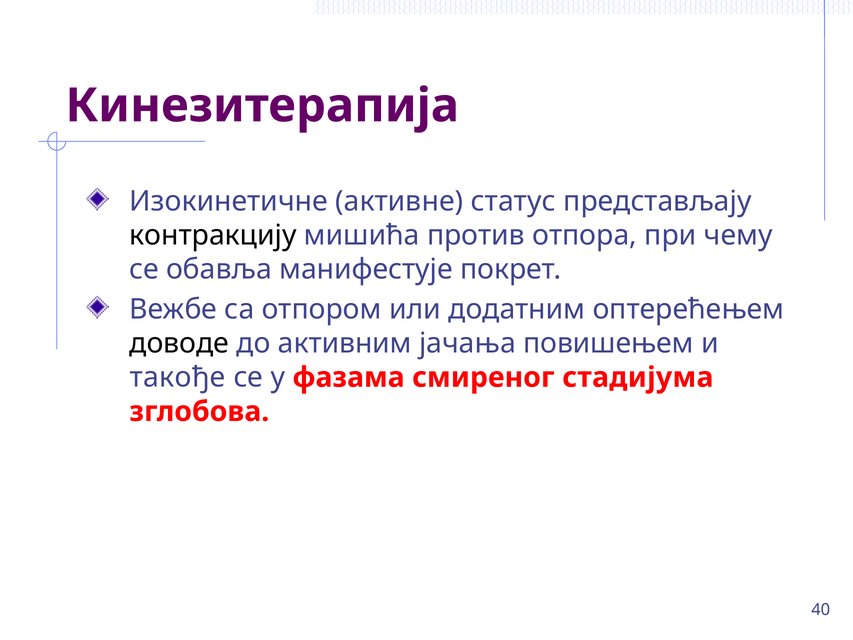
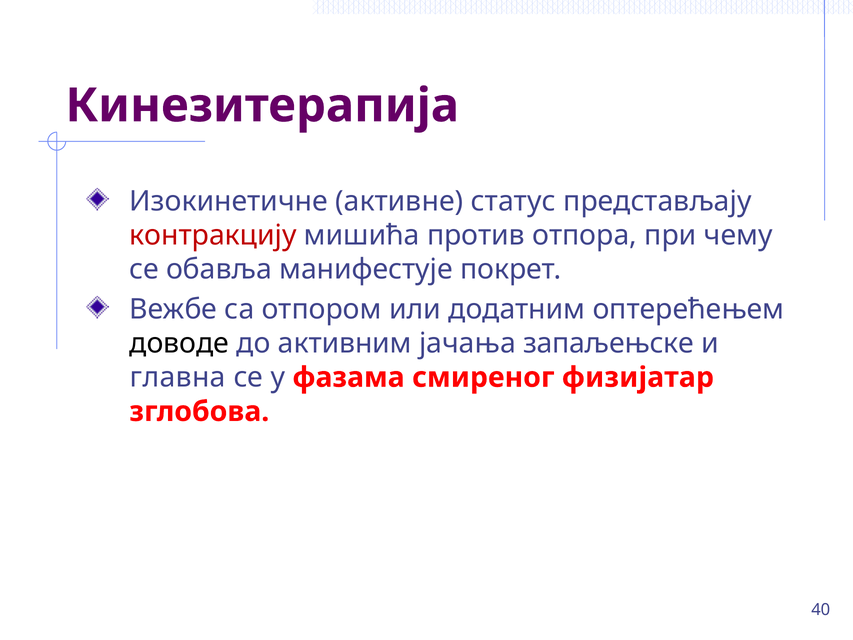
контракцију colour: black -> red (213, 235)
повишењем: повишењем -> запаљењске (609, 343)
такође: такође -> главна (178, 377)
стадијума: стадијума -> физијатар (638, 377)
